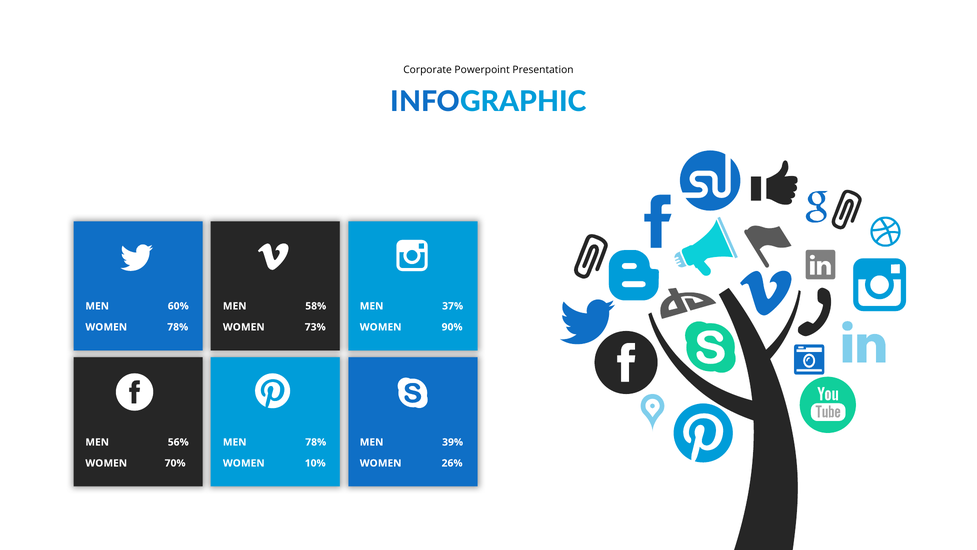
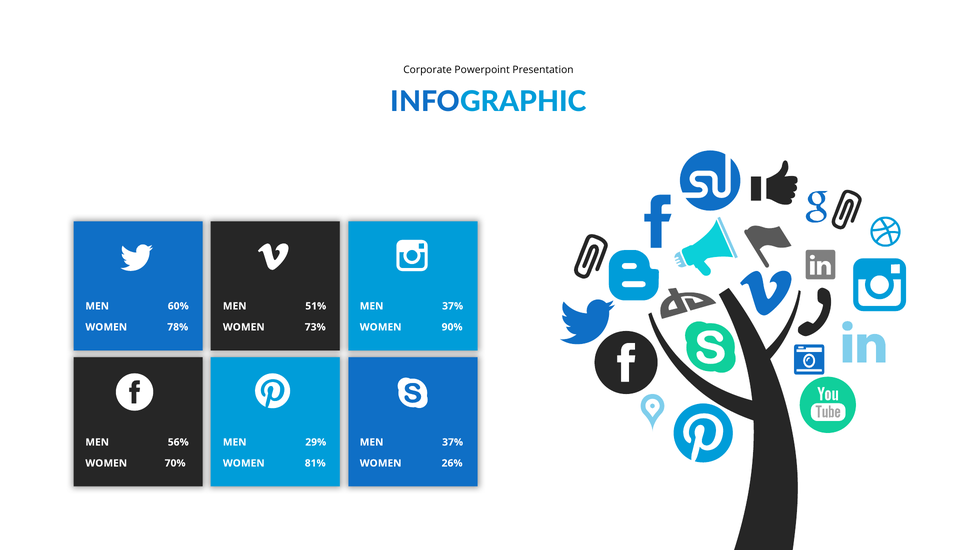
58%: 58% -> 51% (316, 306)
MEN 78%: 78% -> 29% (316, 442)
39%: 39% -> 37% (453, 442)
10%: 10% -> 81% (315, 463)
